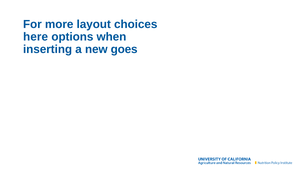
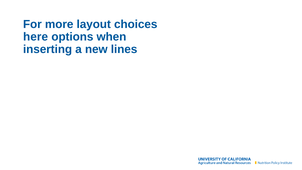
goes: goes -> lines (124, 49)
